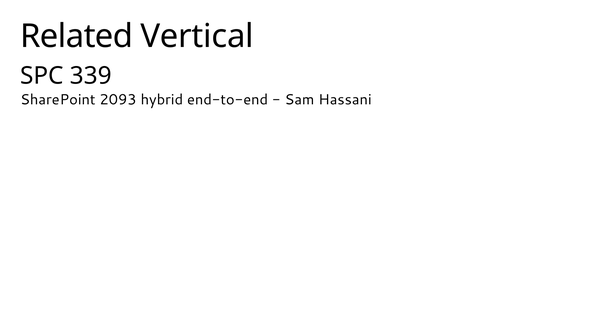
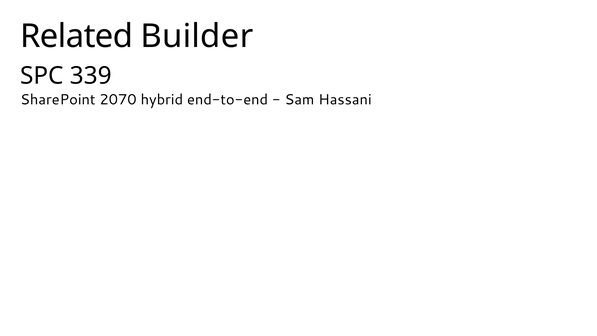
Vertical: Vertical -> Builder (197, 36)
2093: 2093 -> 2070 (118, 100)
